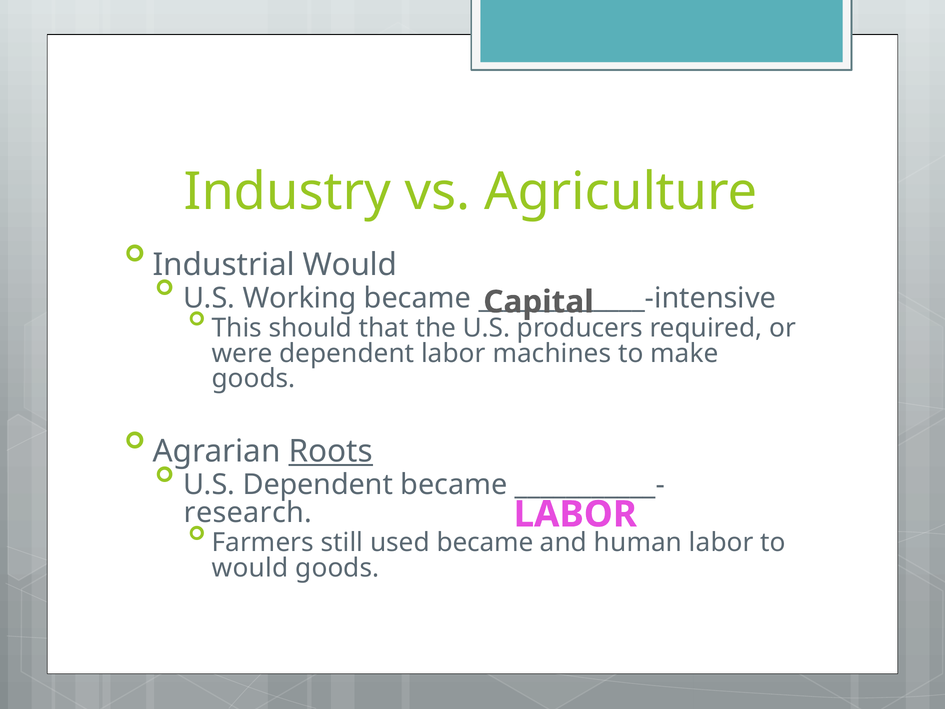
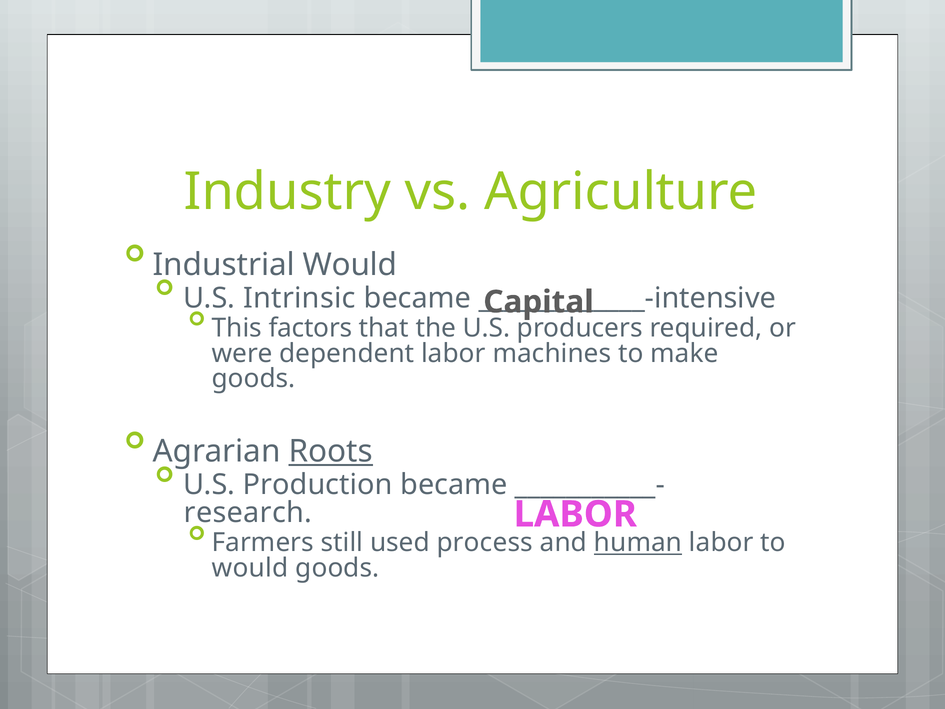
Working: Working -> Intrinsic (299, 298)
should: should -> factors (310, 328)
U.S Dependent: Dependent -> Production (318, 485)
used became: became -> process (485, 543)
human underline: none -> present (638, 543)
